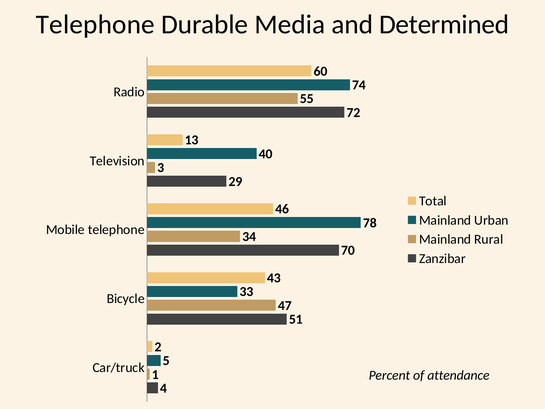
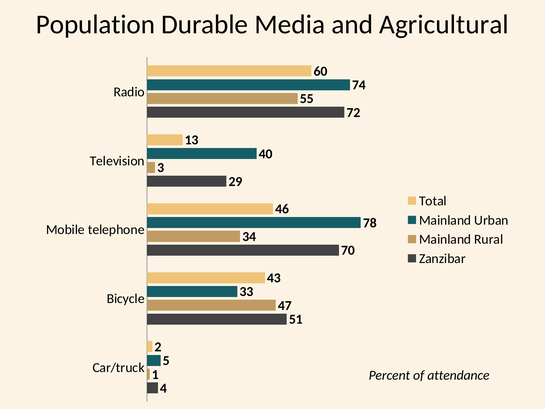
Telephone: Telephone -> Population (95, 25)
Determined: Determined -> Agricultural (444, 25)
